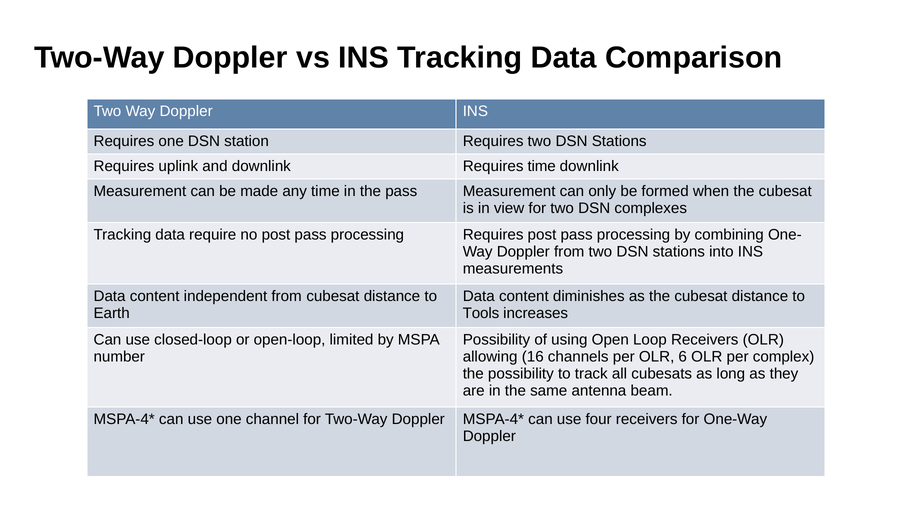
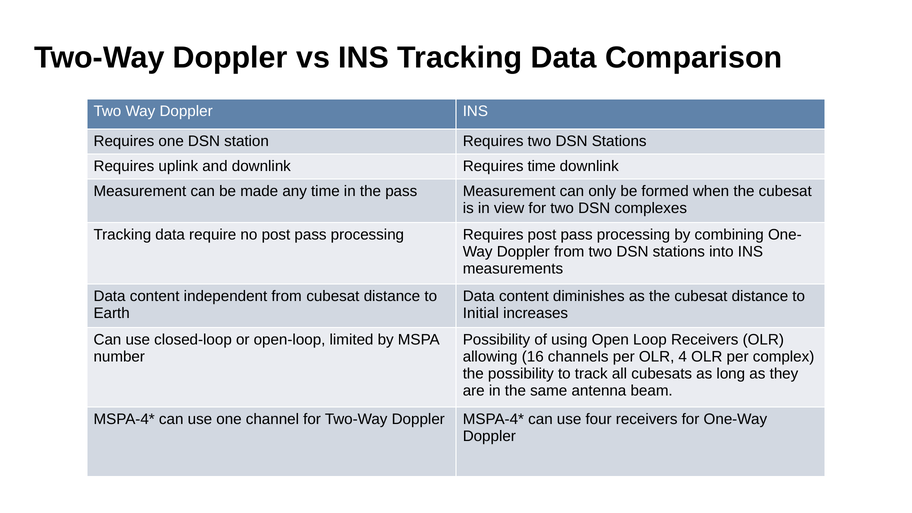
Tools: Tools -> Initial (481, 313)
6: 6 -> 4 (683, 357)
